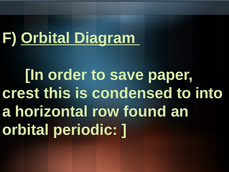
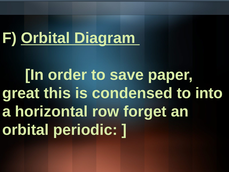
crest: crest -> great (21, 93)
found: found -> forget (145, 111)
